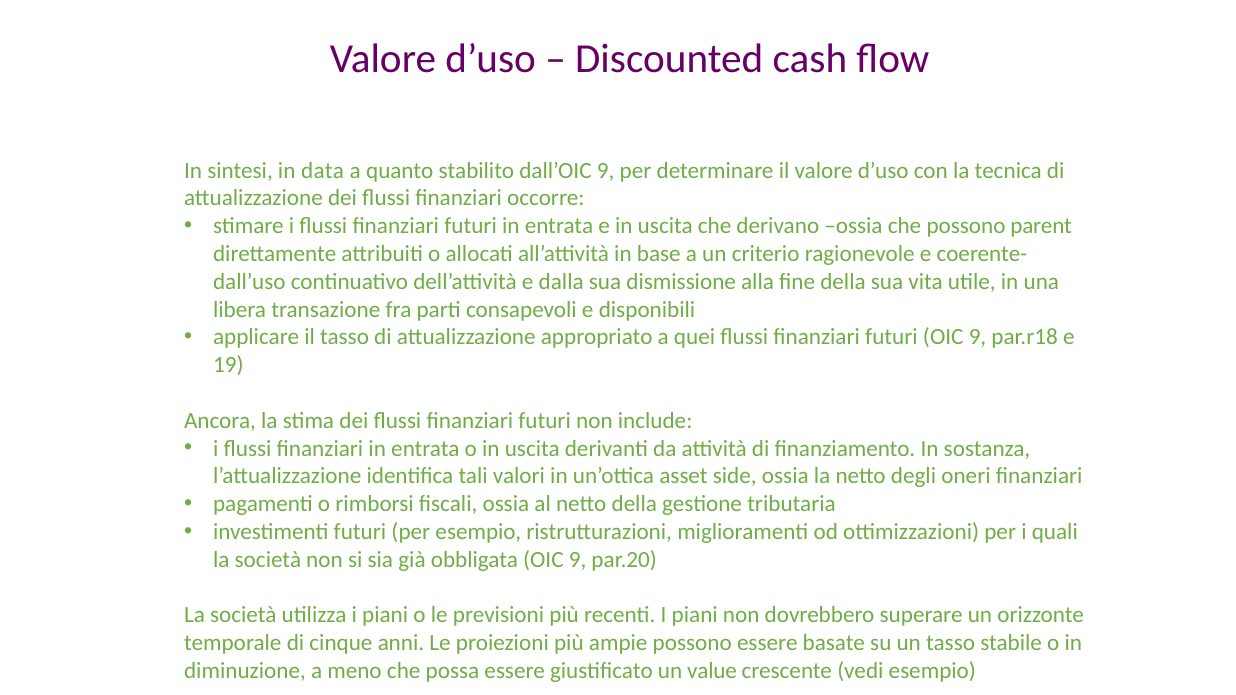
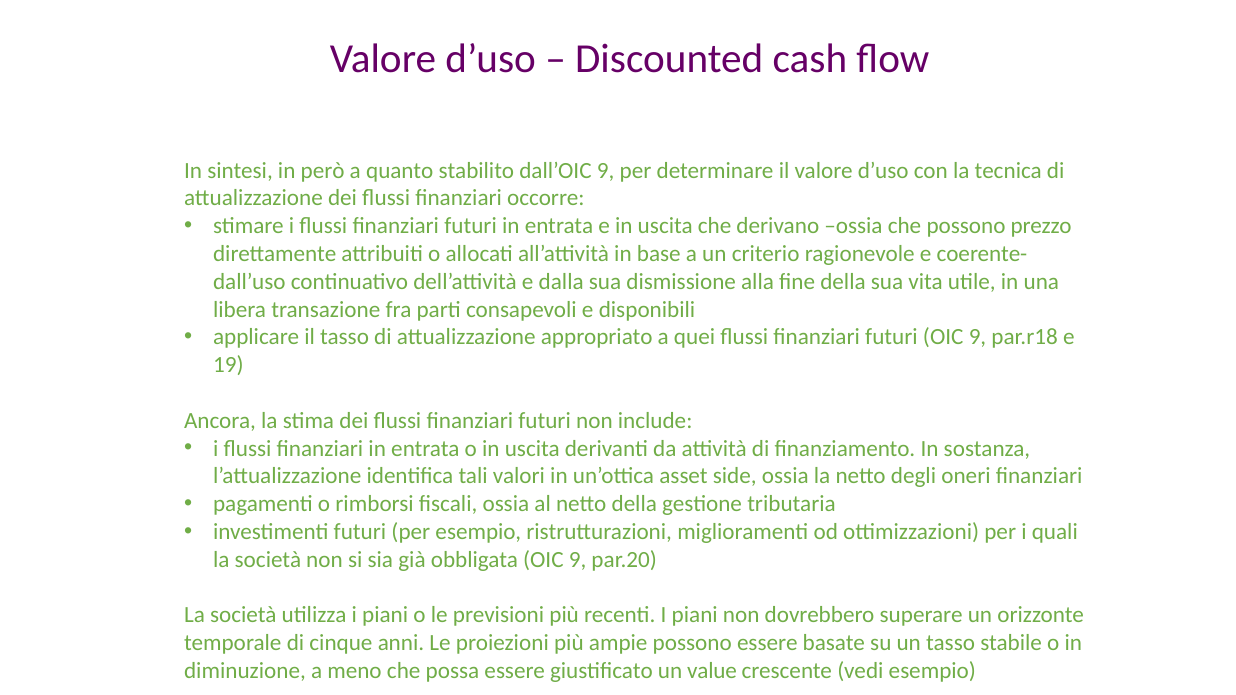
data: data -> però (323, 171)
parent: parent -> prezzo (1041, 226)
